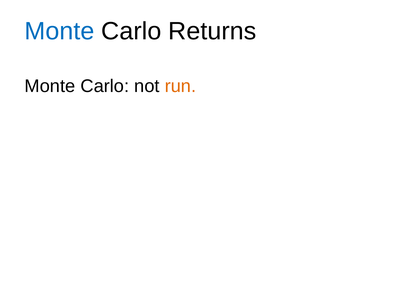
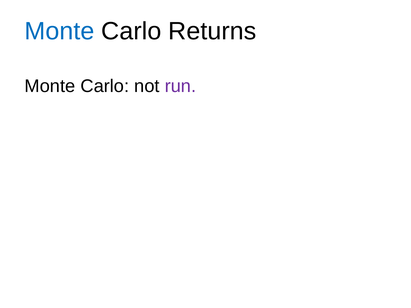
run colour: orange -> purple (180, 86)
